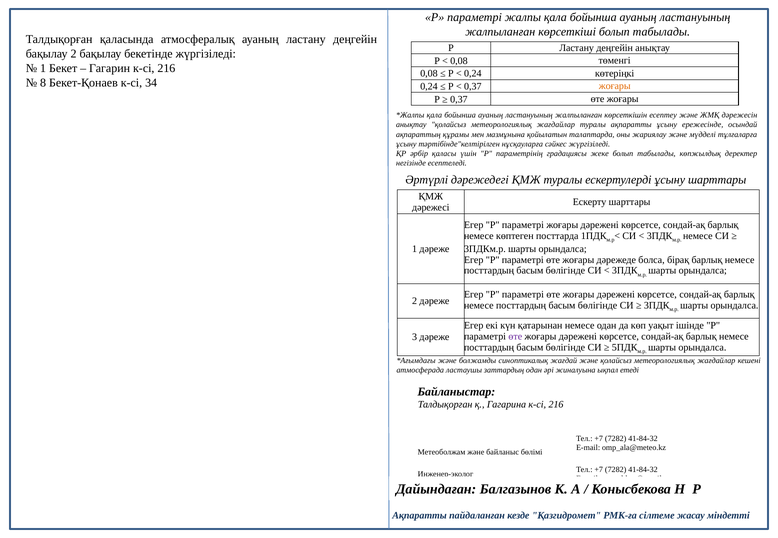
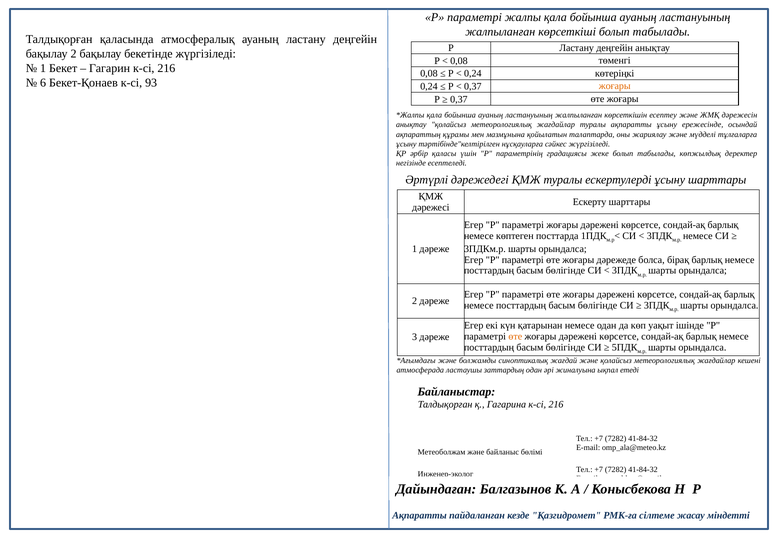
8: 8 -> 6 (43, 83)
34: 34 -> 93 (151, 83)
өте colour: purple -> orange (515, 337)
